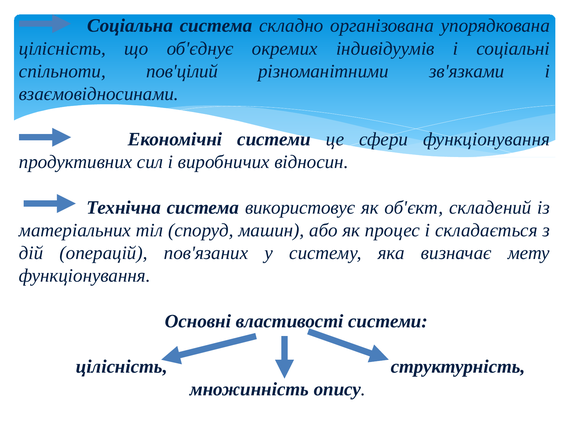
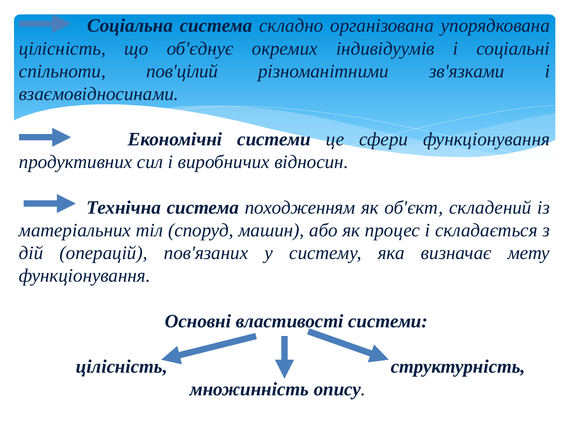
використовує: використовує -> походженням (300, 208)
